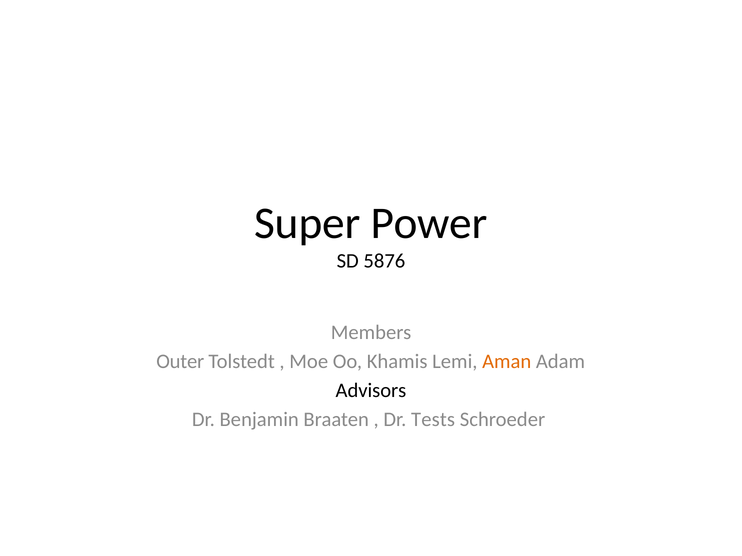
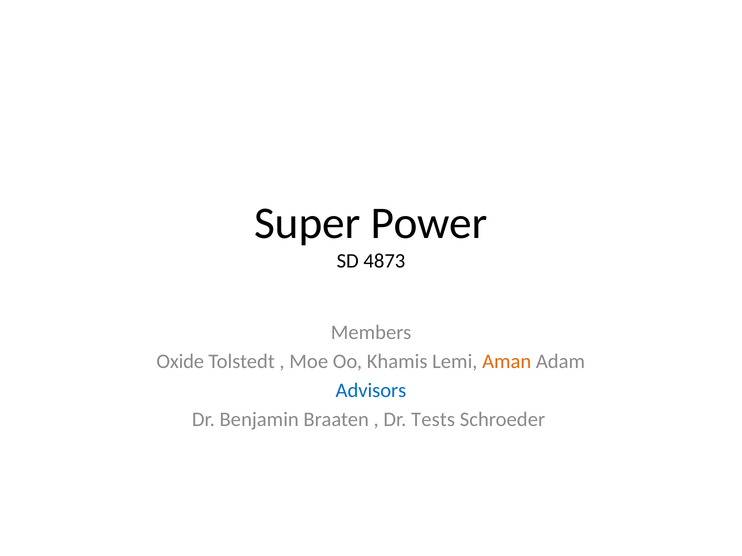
5876: 5876 -> 4873 (384, 261)
Outer: Outer -> Oxide (180, 362)
Advisors colour: black -> blue (371, 391)
